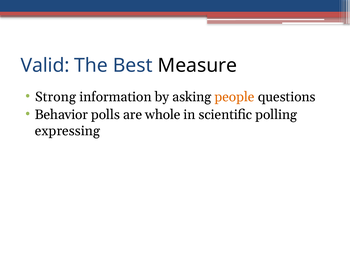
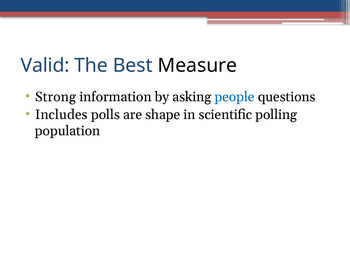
people colour: orange -> blue (235, 97)
Behavior: Behavior -> Includes (61, 115)
whole: whole -> shape (163, 115)
expressing: expressing -> population (68, 131)
